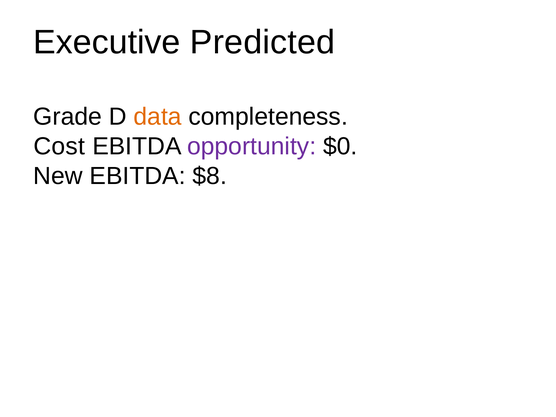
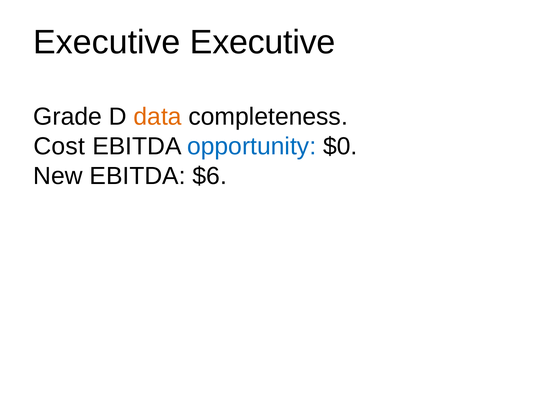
Executive Predicted: Predicted -> Executive (263, 42)
opportunity colour: purple -> blue (252, 146)
$8: $8 -> $6 (210, 176)
